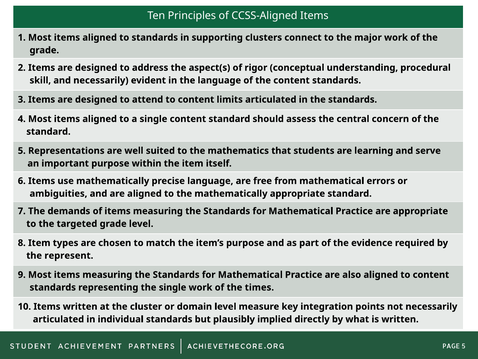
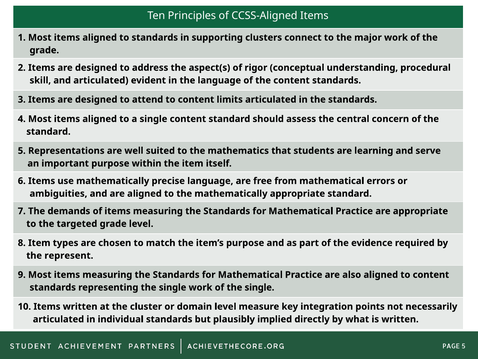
and necessarily: necessarily -> articulated (101, 80)
of the times: times -> single (259, 287)
